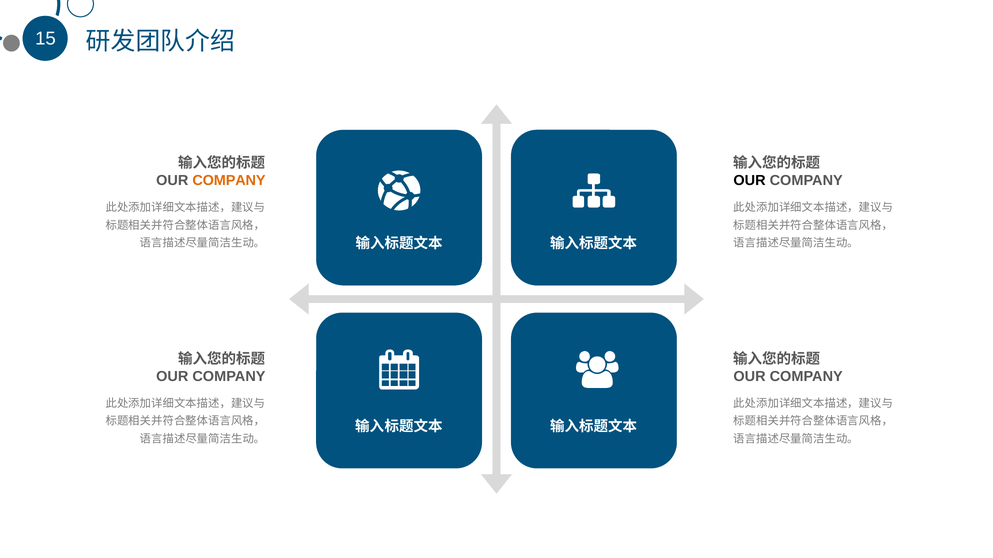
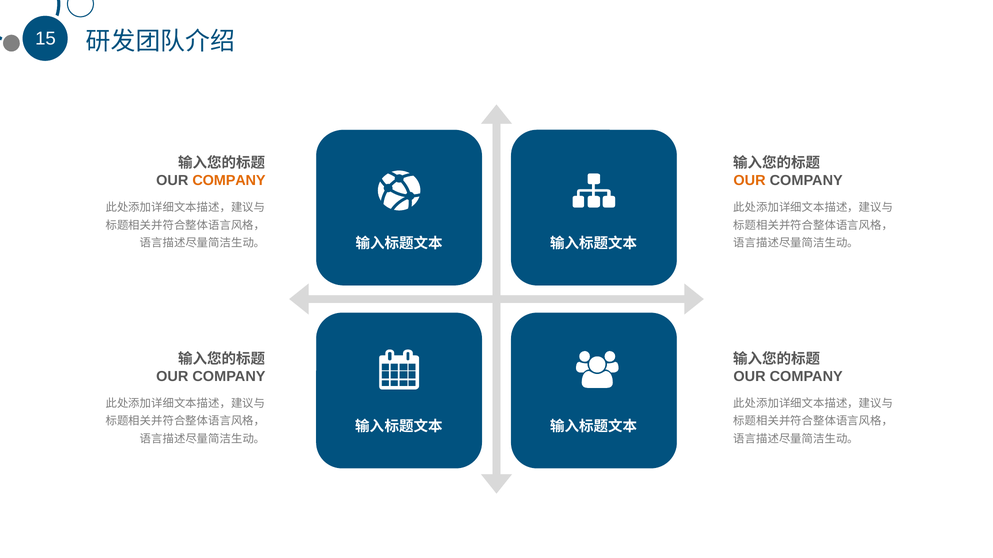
OUR colour: black -> orange (750, 181)
